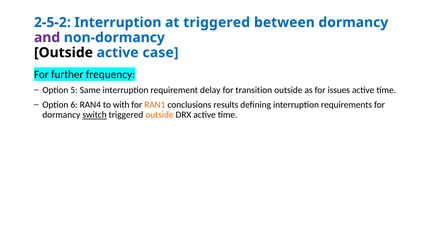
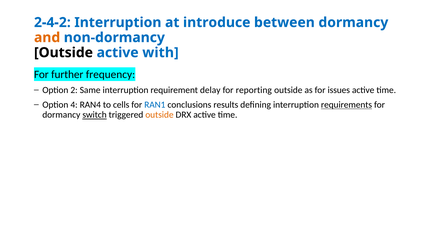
2-5-2: 2-5-2 -> 2-4-2 (52, 22)
at triggered: triggered -> introduce (217, 22)
and colour: purple -> orange (47, 38)
case: case -> with (161, 53)
5: 5 -> 2 (74, 90)
transition: transition -> reporting (254, 90)
6: 6 -> 4 (74, 105)
with: with -> cells (121, 105)
RAN1 colour: orange -> blue (155, 105)
requirements underline: none -> present (347, 105)
